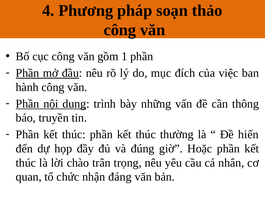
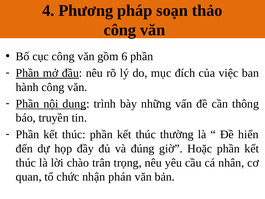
1: 1 -> 6 (124, 56)
đáng: đáng -> phán (120, 177)
